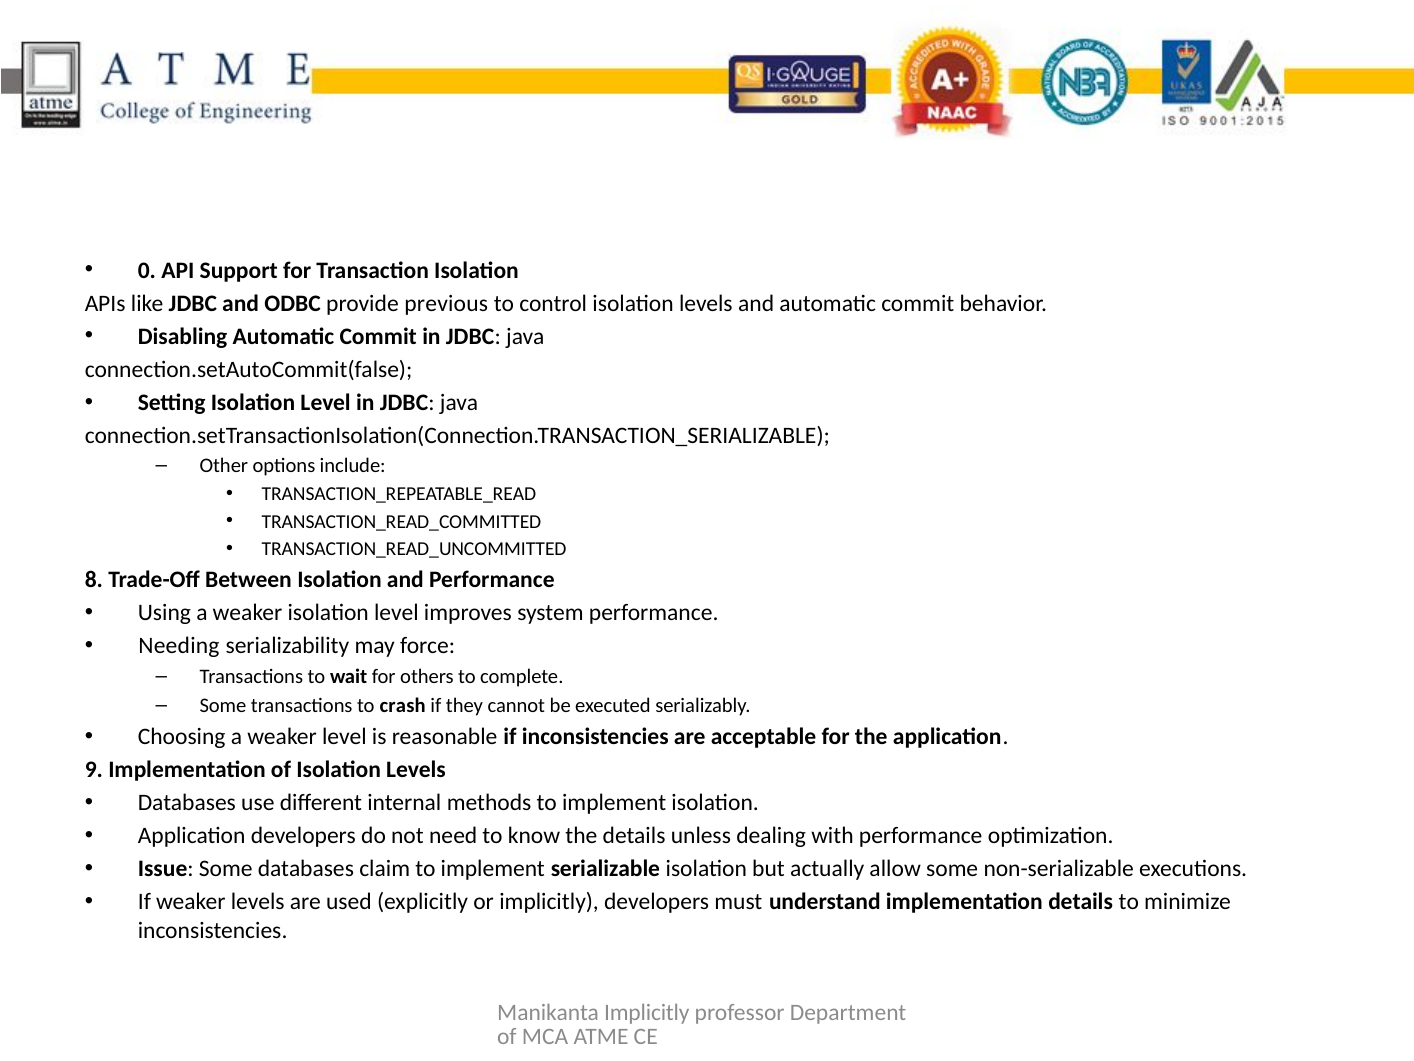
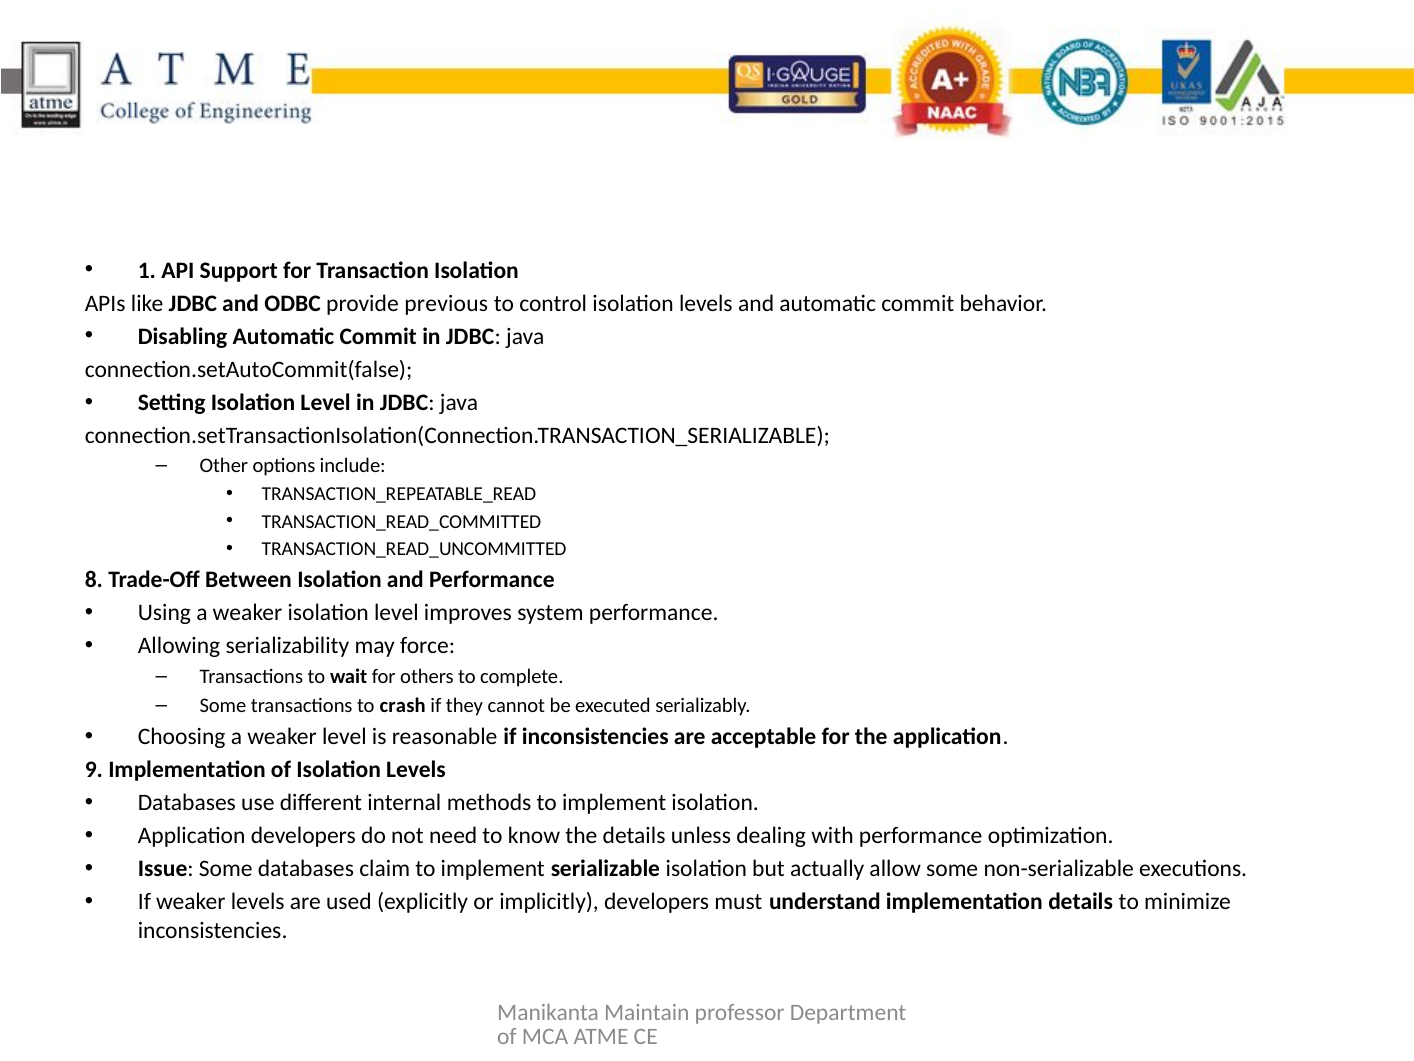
0: 0 -> 1 (147, 270)
Needing: Needing -> Allowing (179, 646)
Manikanta Implicitly: Implicitly -> Maintain (647, 1013)
